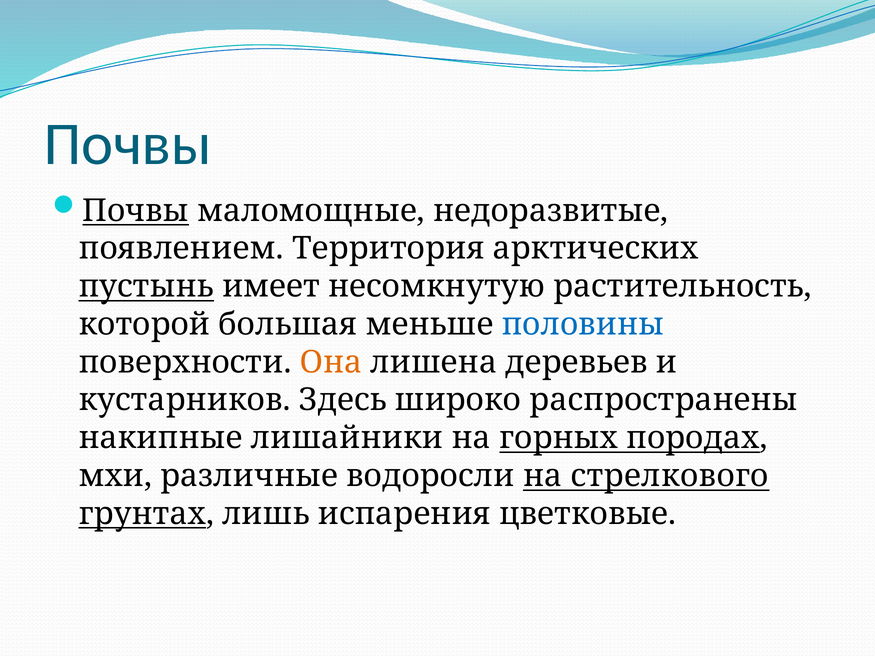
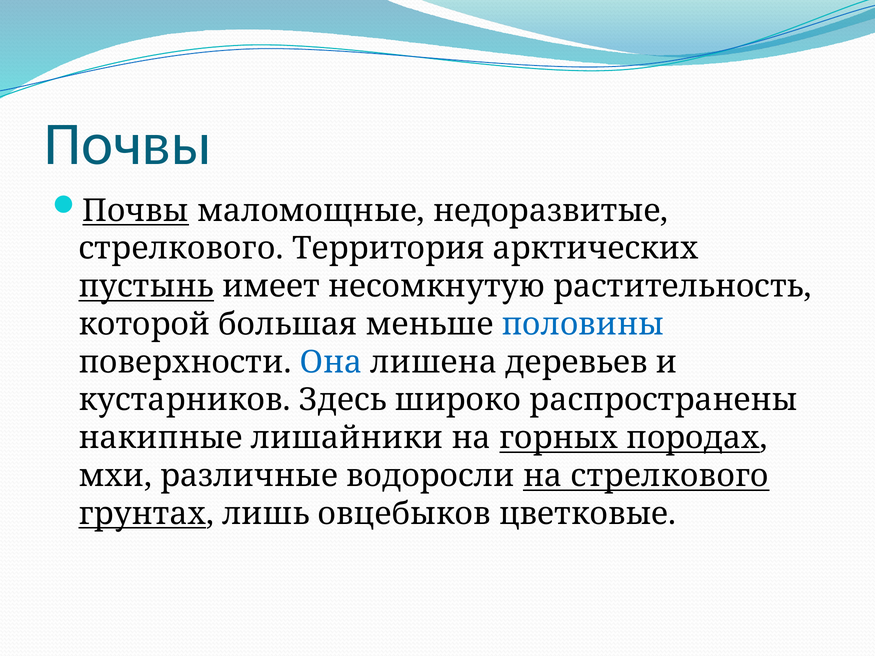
появлением: появлением -> стрелкового (181, 249)
Она colour: orange -> blue (331, 362)
испарения: испарения -> овцебыков (404, 514)
